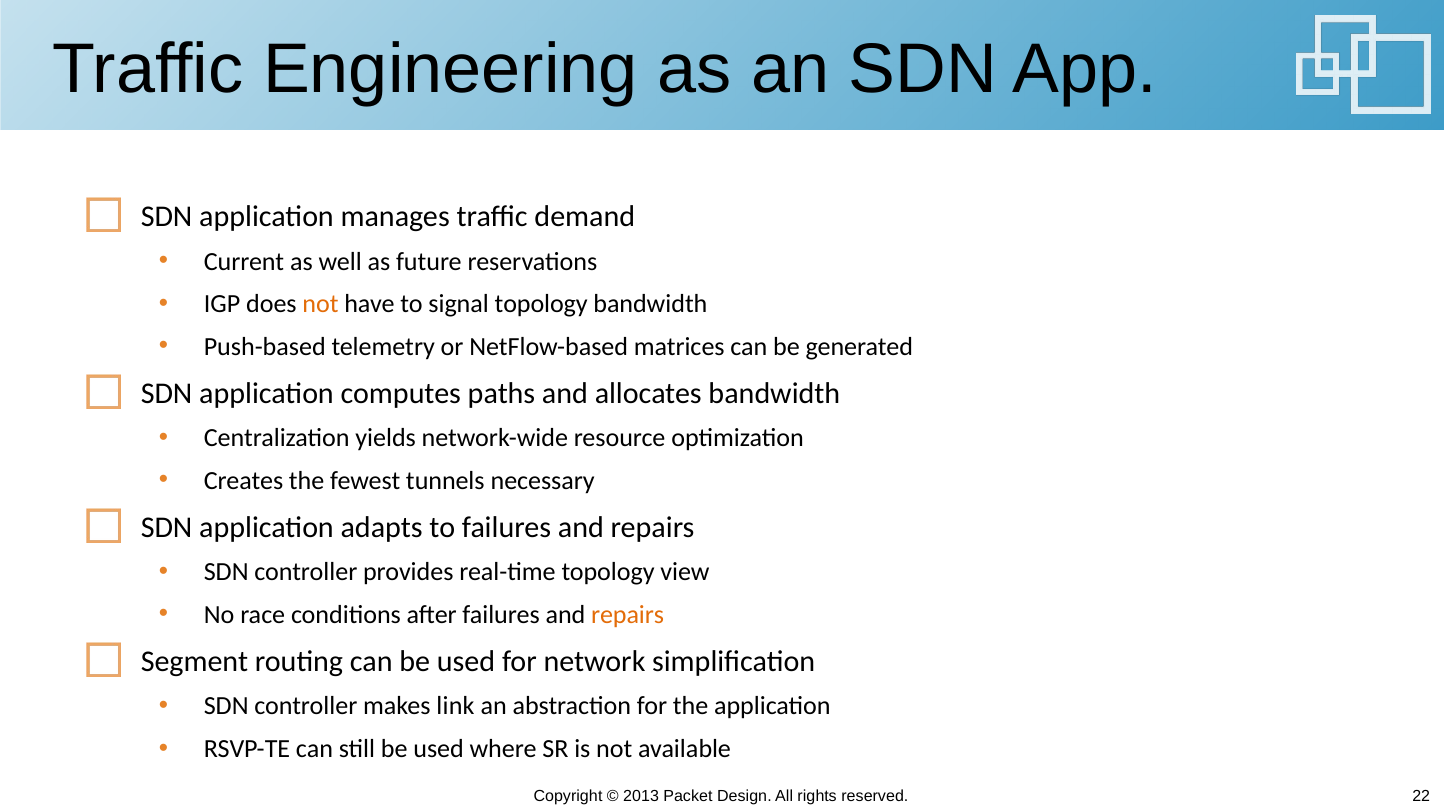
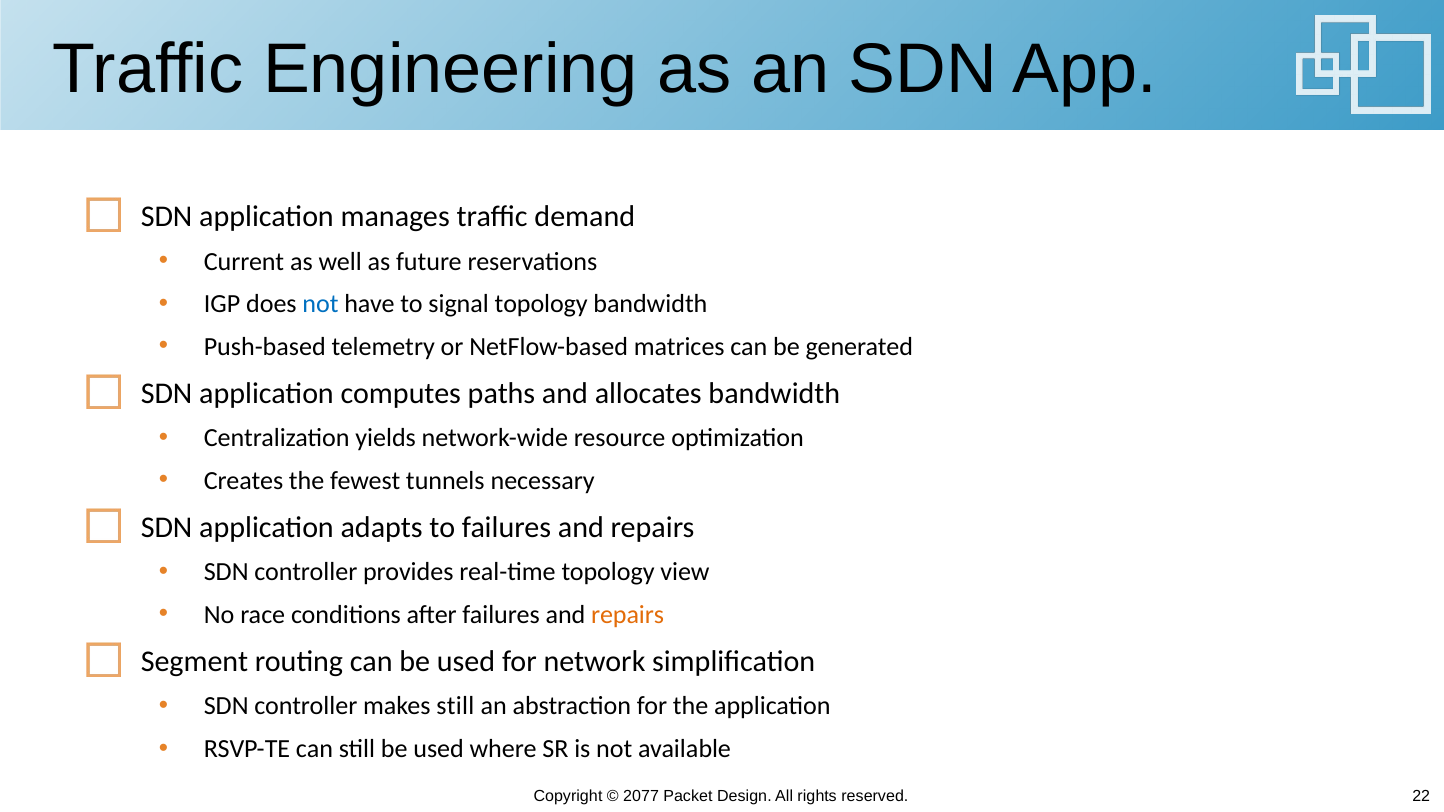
not colour: orange -> blue (320, 304)
makes link: link -> still (455, 707)
2013: 2013 -> 2077 (641, 796)
